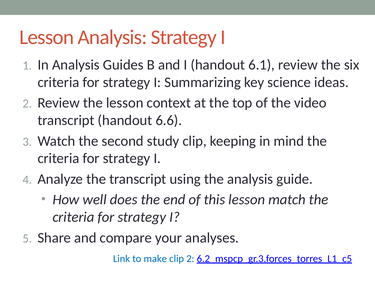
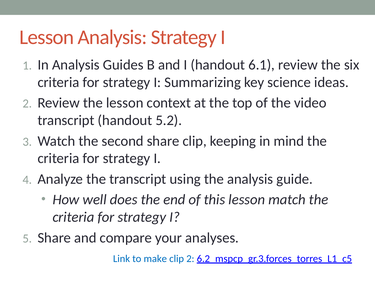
6.6: 6.6 -> 5.2 (169, 120)
second study: study -> share (163, 141)
